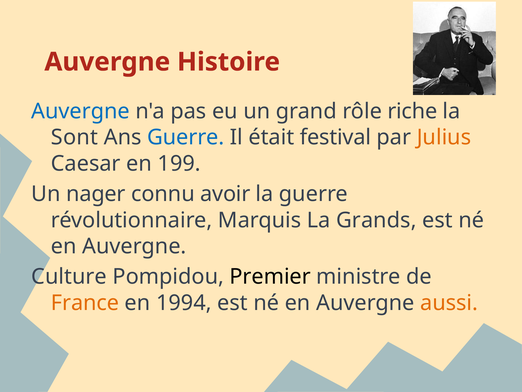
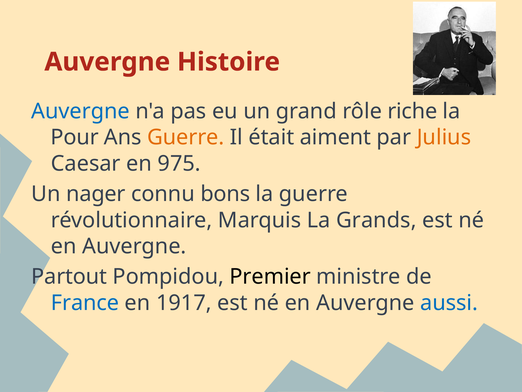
Sont: Sont -> Pour (75, 137)
Guerre colour: blue -> orange (186, 137)
festival: festival -> aiment (335, 137)
199: 199 -> 975 (179, 163)
avoir: avoir -> bons (225, 194)
Culture: Culture -> Partout (69, 276)
France colour: orange -> blue (85, 303)
1994: 1994 -> 1917 (184, 303)
aussi colour: orange -> blue (449, 303)
